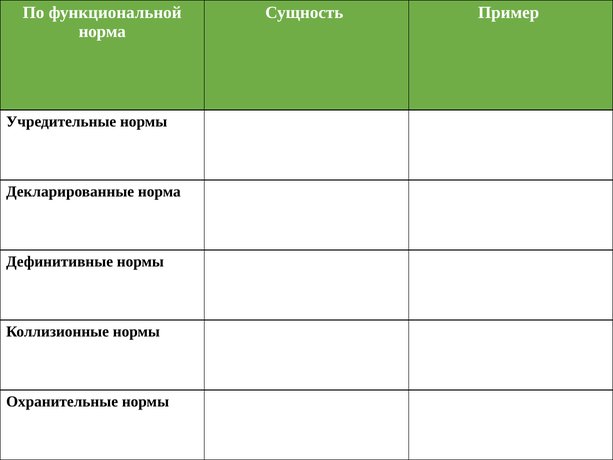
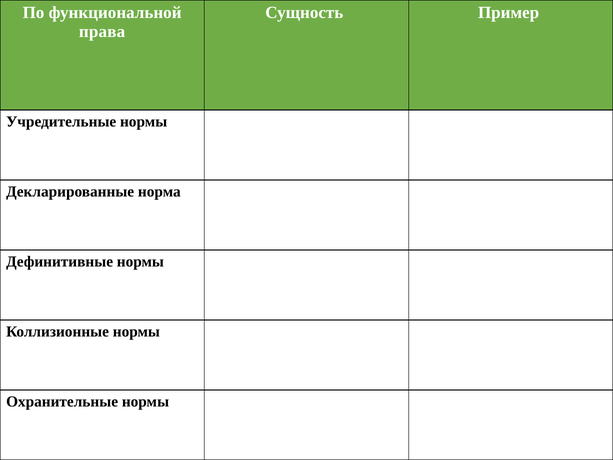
норма: норма -> права (102, 32)
